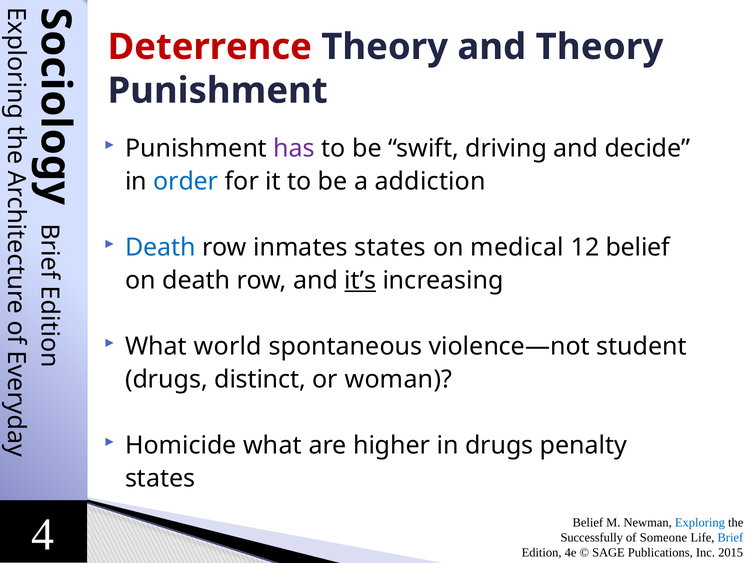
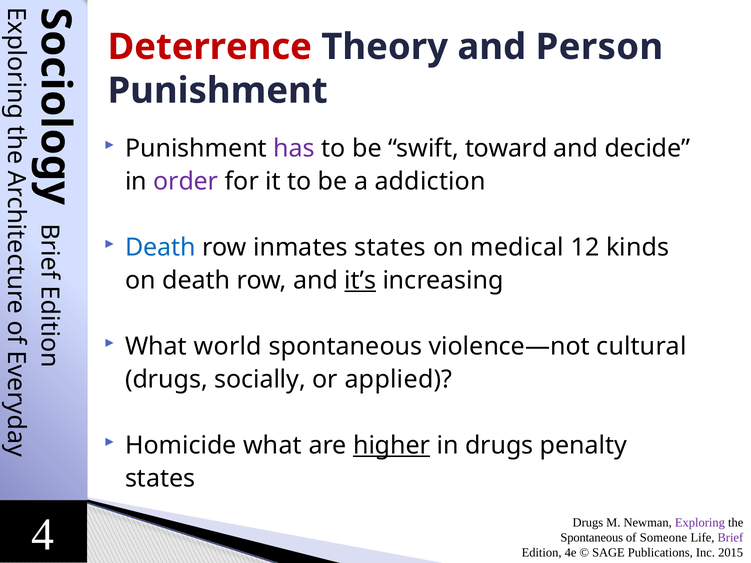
and Theory: Theory -> Person (599, 47)
driving: driving -> toward (506, 149)
order colour: blue -> purple (186, 182)
12 belief: belief -> kinds (638, 248)
student: student -> cultural (641, 347)
distinct: distinct -> socially (260, 380)
woman: woman -> applied (398, 380)
higher underline: none -> present (392, 446)
Belief: Belief -> Drugs (588, 523)
Exploring colour: blue -> purple (700, 523)
Successfully: Successfully -> Spontaneous (592, 538)
Brief colour: blue -> purple (730, 538)
